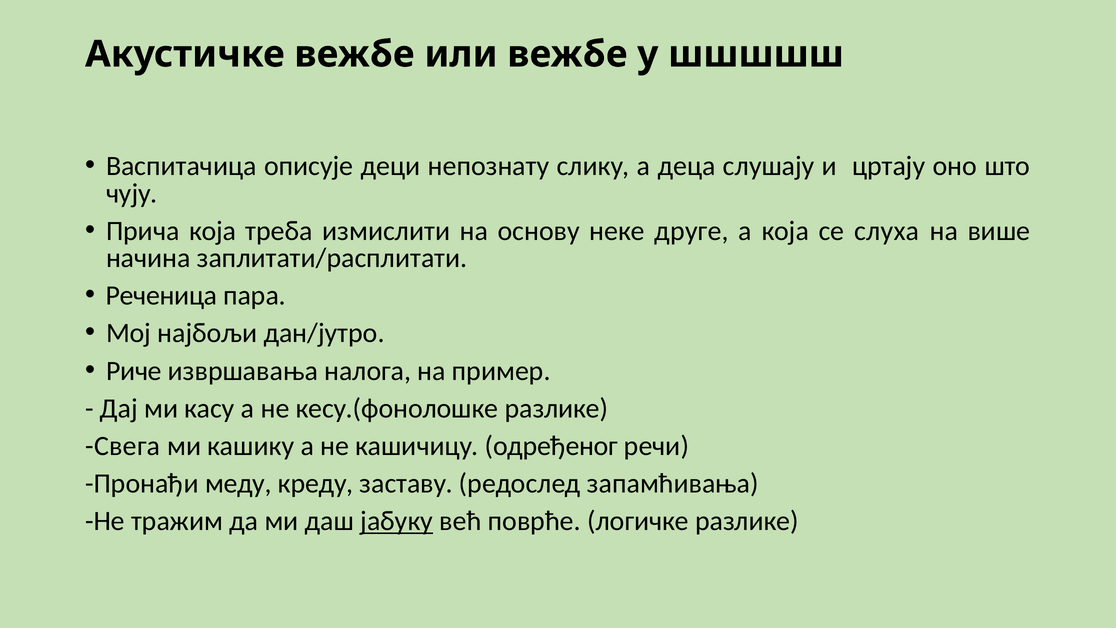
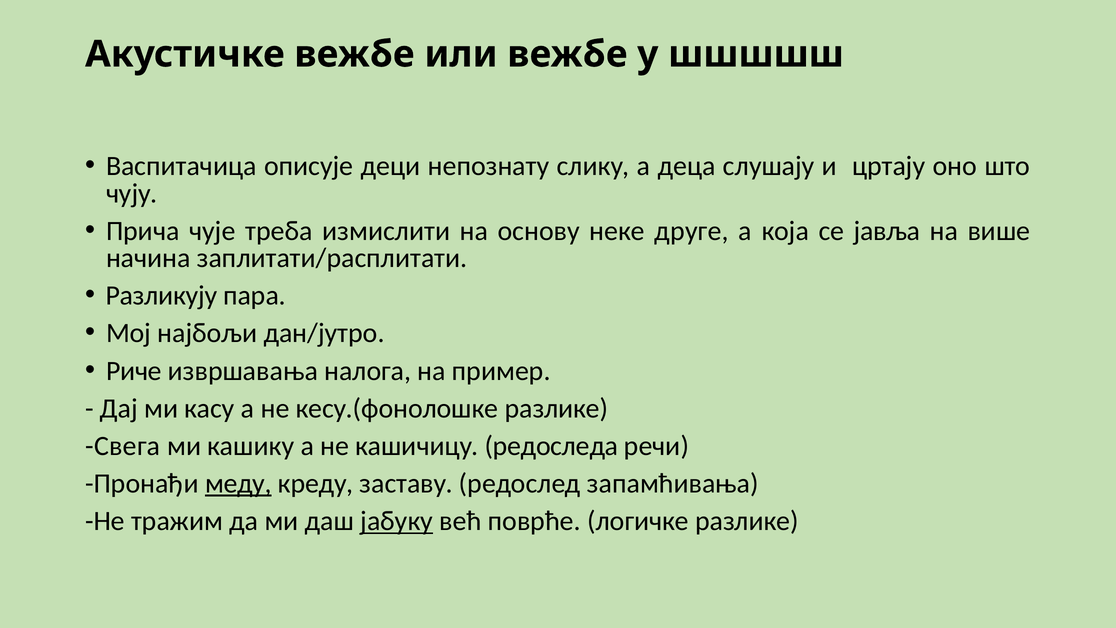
Прича која: која -> чује (212, 231)
слуха: слуха -> јавља (887, 231)
Реченица: Реченица -> Разликују (161, 296)
одређеног: одређеног -> редоследа (551, 446)
меду underline: none -> present (238, 483)
